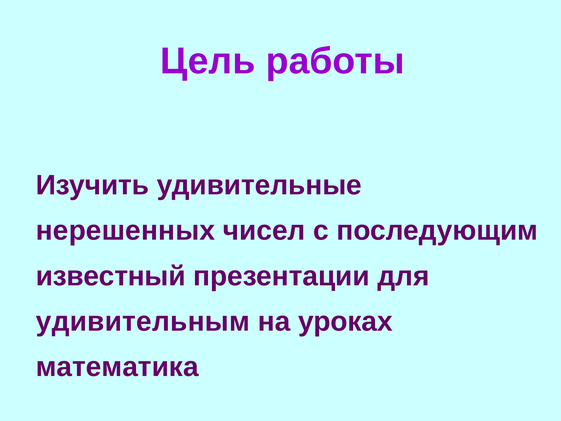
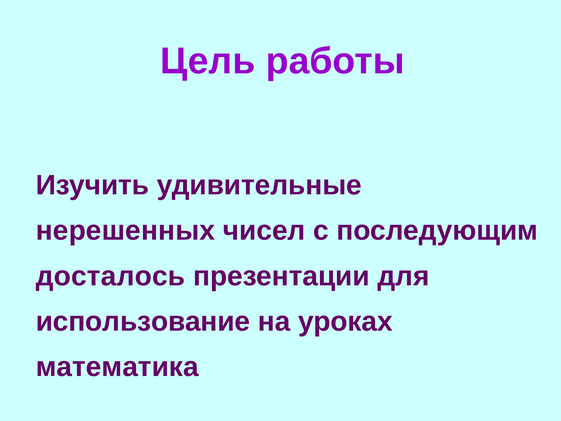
известный: известный -> досталось (110, 276)
удивительным: удивительным -> использование (143, 321)
